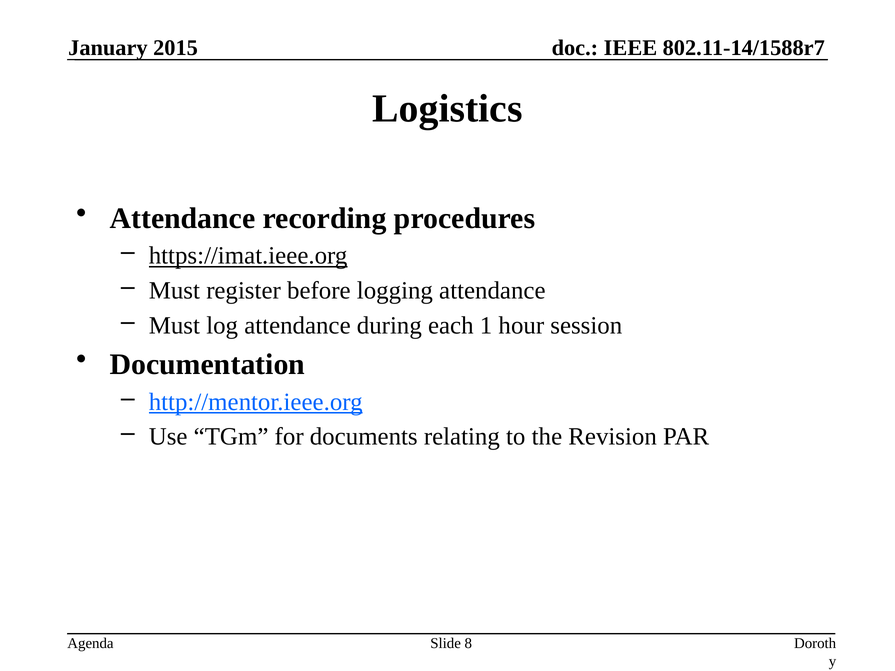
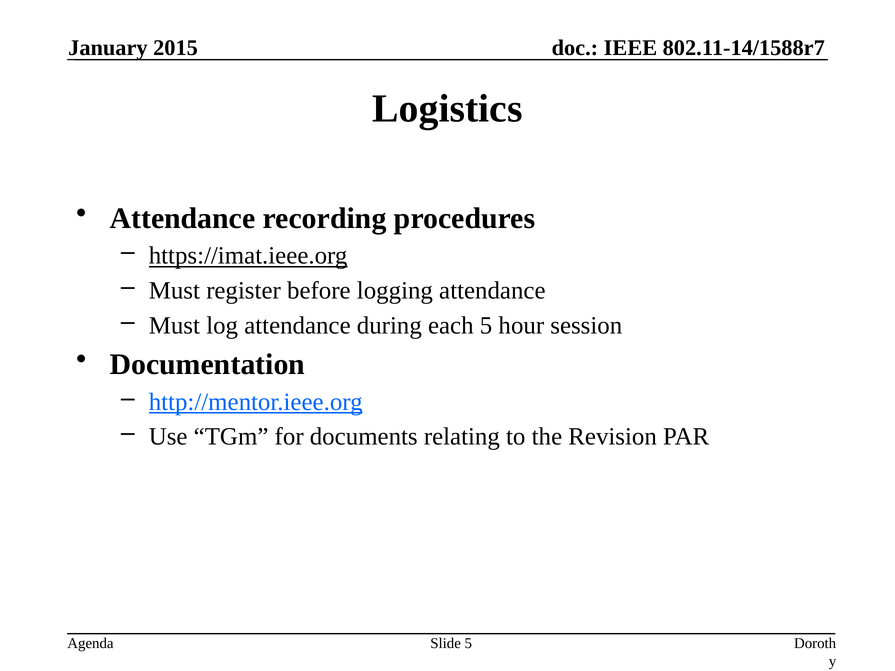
each 1: 1 -> 5 (486, 325)
Slide 8: 8 -> 5 (468, 644)
